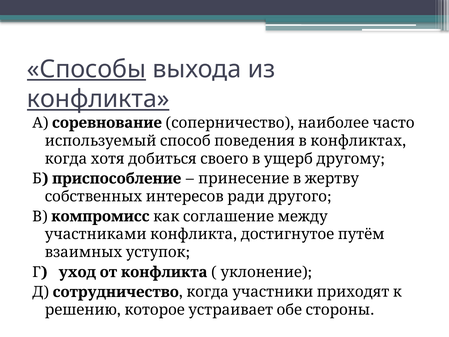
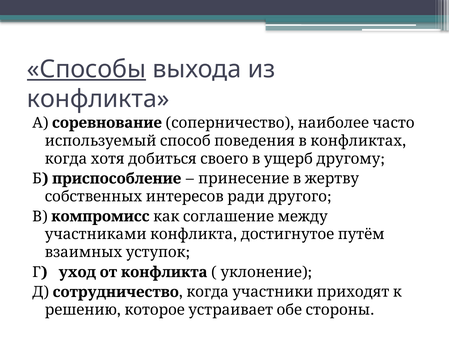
конфликта underline: present -> none (98, 99)
